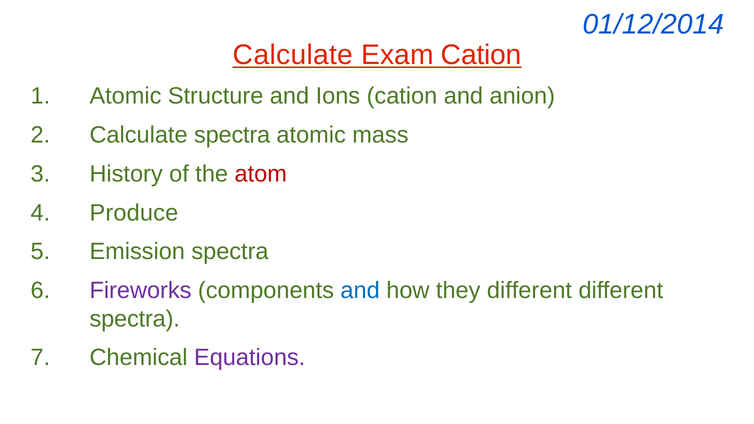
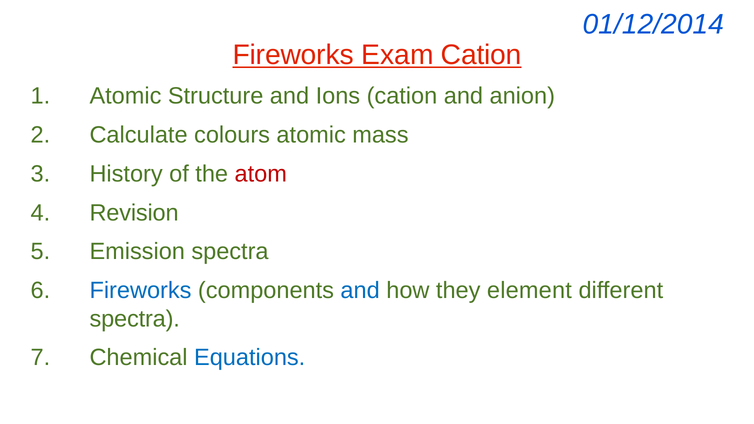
Calculate: Calculate -> Fireworks (293, 55)
Calculate spectra: spectra -> colours (232, 135)
Produce: Produce -> Revision (134, 213)
Fireworks colour: purple -> blue (141, 291)
they different: different -> element (529, 291)
Equations colour: purple -> blue (250, 358)
